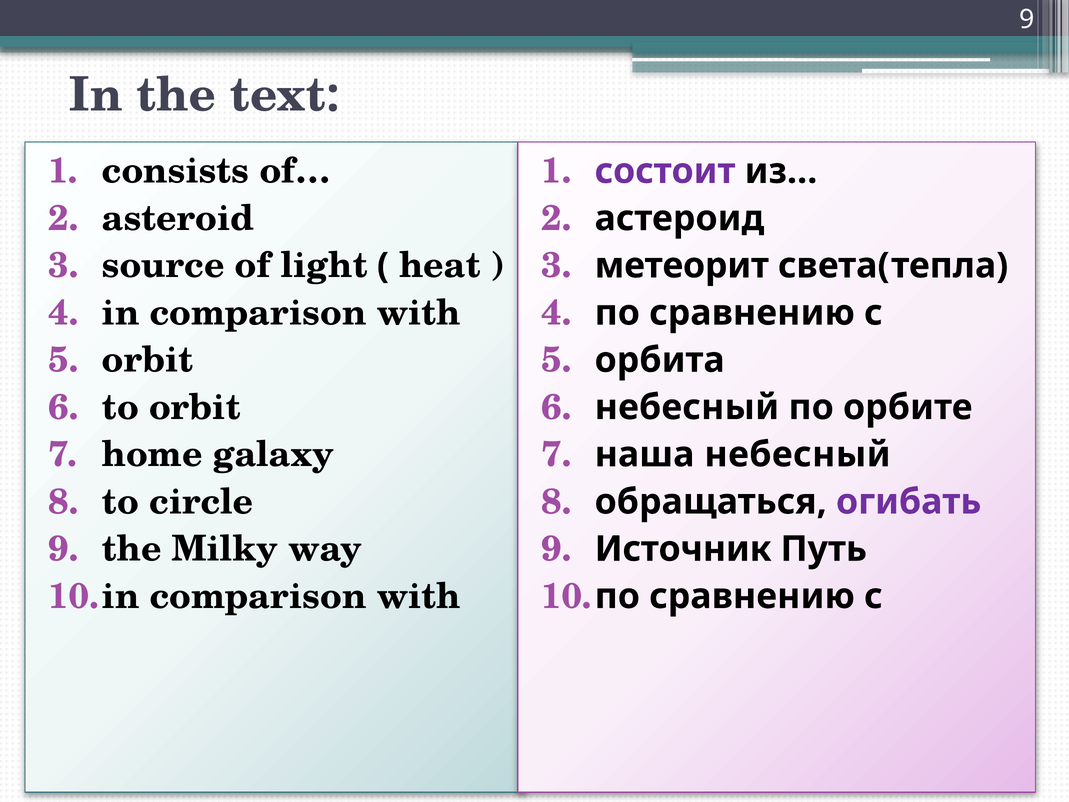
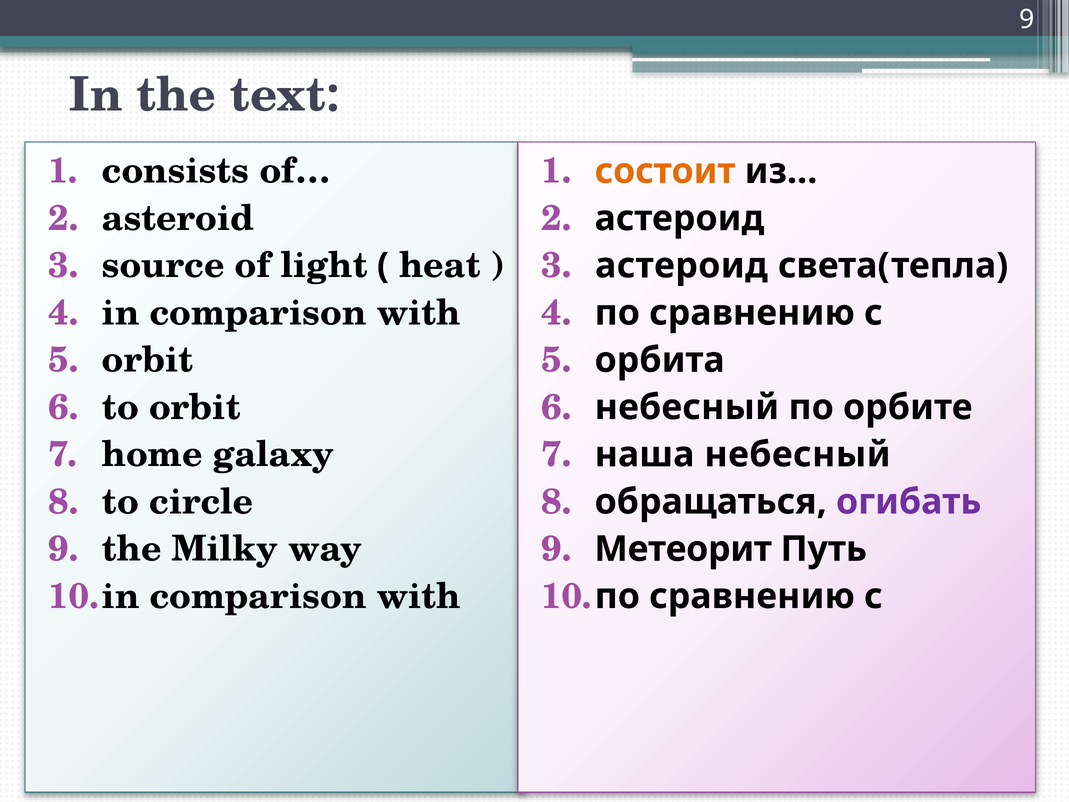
состоит colour: purple -> orange (665, 171)
метеорит: метеорит -> астероид (681, 266)
Источник: Источник -> Метеорит (683, 549)
